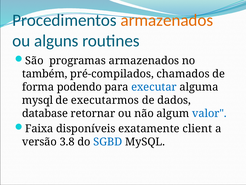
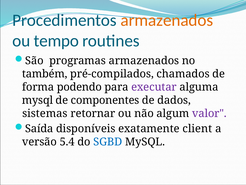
alguns: alguns -> tempo (56, 41)
executar colour: blue -> purple (154, 87)
executarmos: executarmos -> componentes (105, 100)
database: database -> sistemas (45, 113)
valor colour: blue -> purple (209, 113)
Faixa: Faixa -> Saída (39, 128)
3.8: 3.8 -> 5.4 (67, 142)
